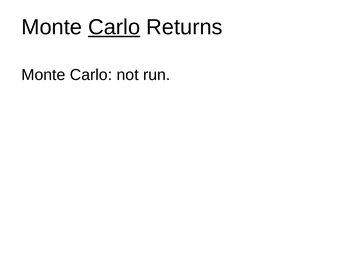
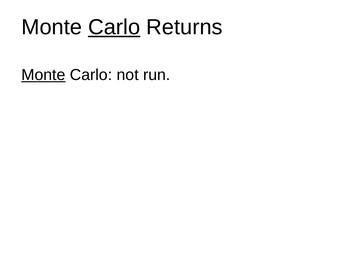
Monte underline: none -> present (43, 75)
